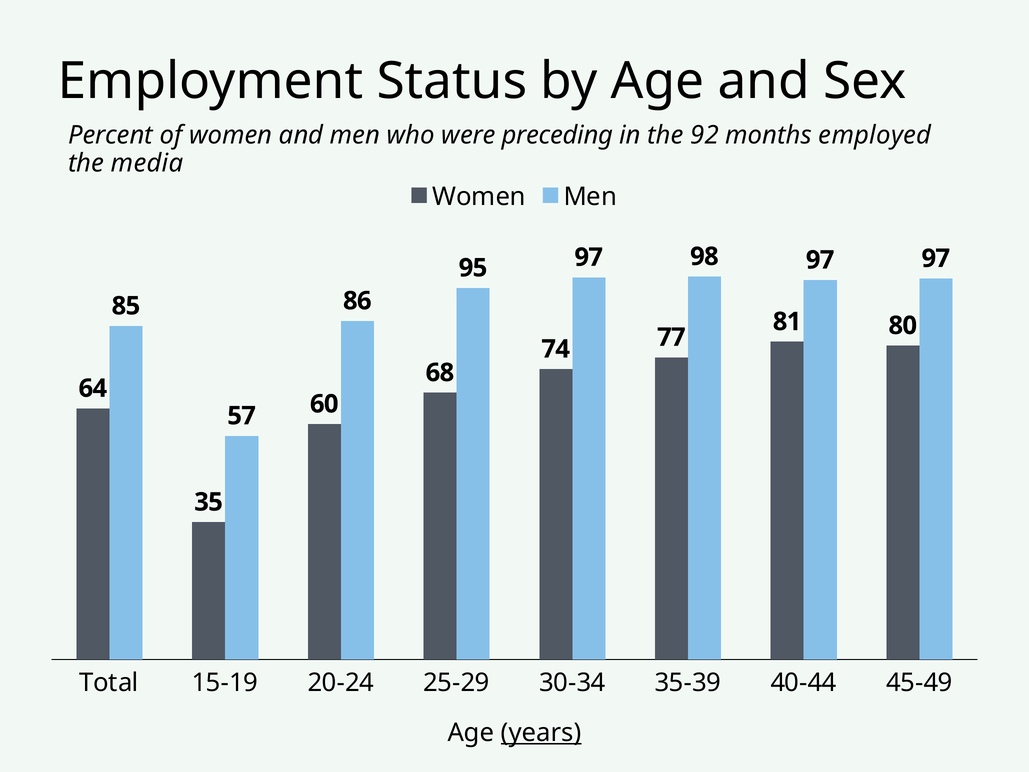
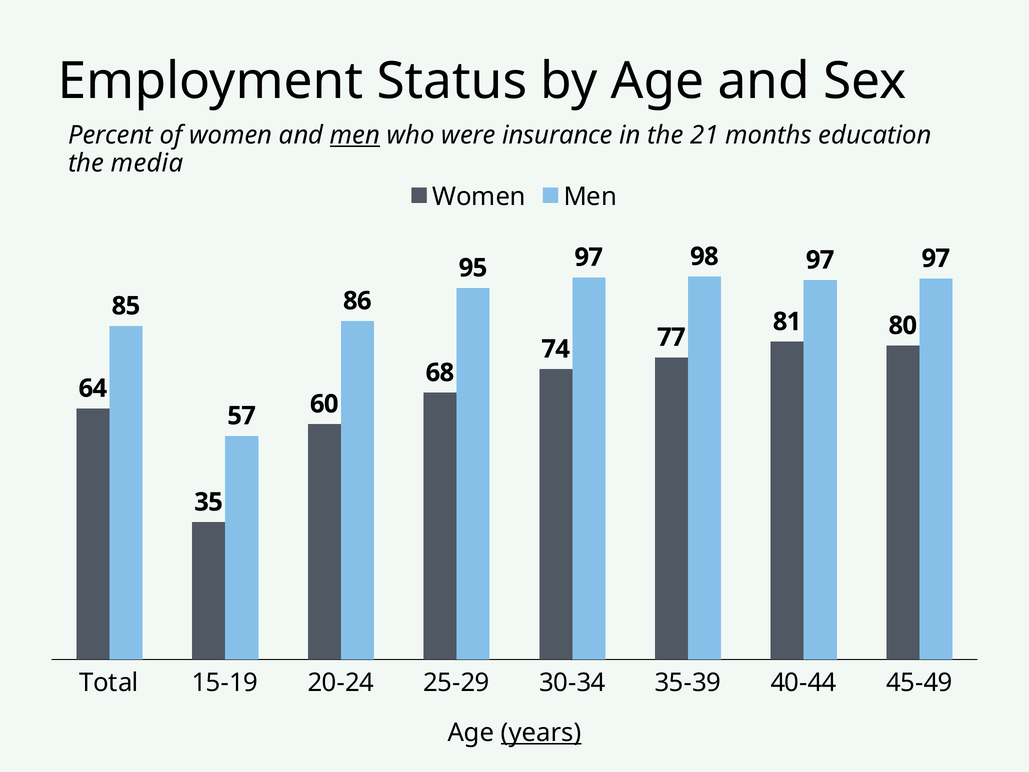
men underline: none -> present (355, 135)
preceding: preceding -> insurance (557, 135)
92: 92 -> 21 (705, 135)
employed: employed -> education (875, 135)
